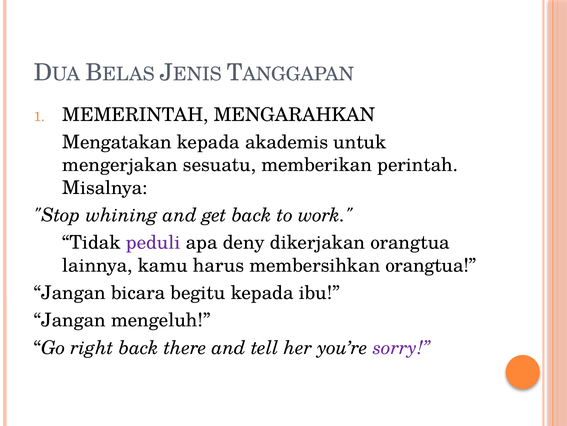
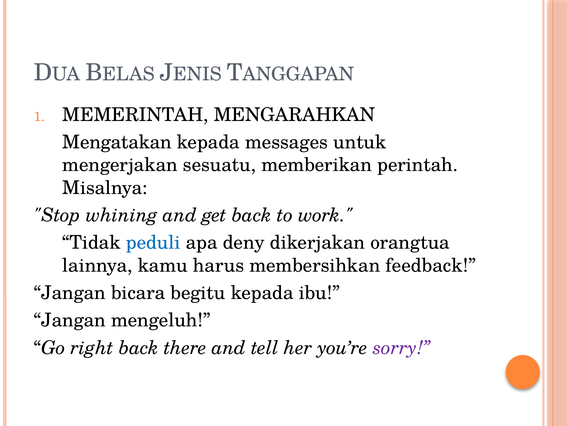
akademis: akademis -> messages (287, 142)
peduli colour: purple -> blue (153, 242)
membersihkan orangtua: orangtua -> feedback (431, 265)
